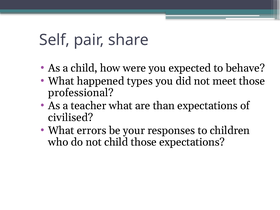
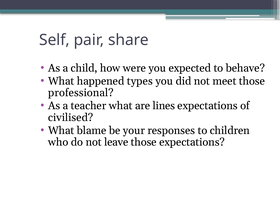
than: than -> lines (164, 106)
errors: errors -> blame (92, 130)
not child: child -> leave (116, 142)
